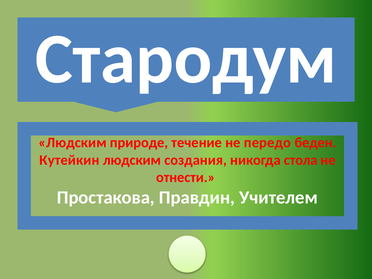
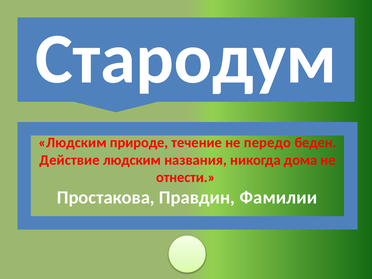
Кутейкин: Кутейкин -> Действие (69, 160)
создания: создания -> названия (196, 160)
стола: стола -> дома (301, 160)
Учителем: Учителем -> Фамилии (278, 198)
